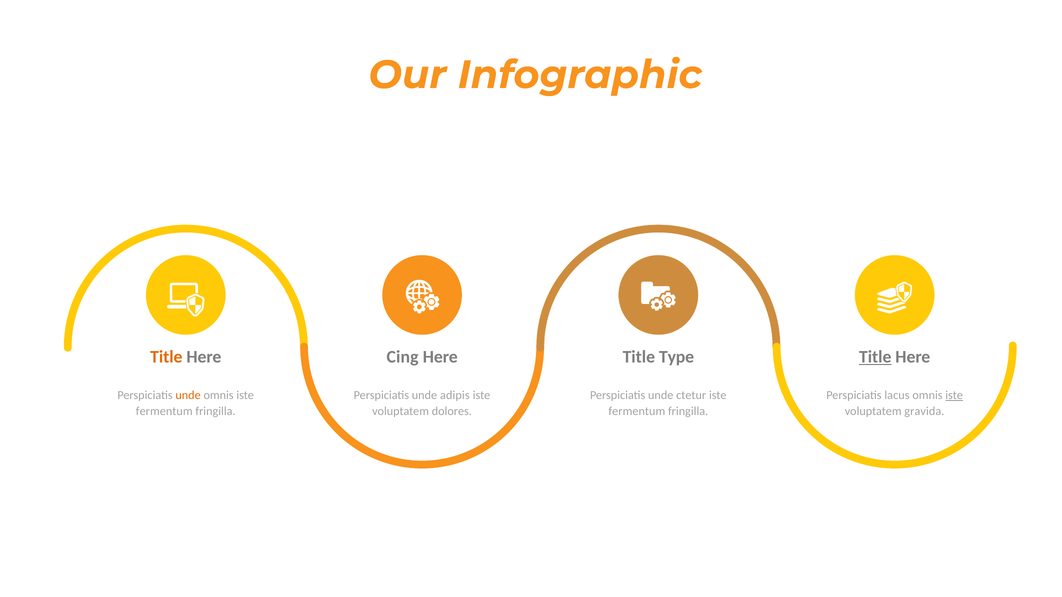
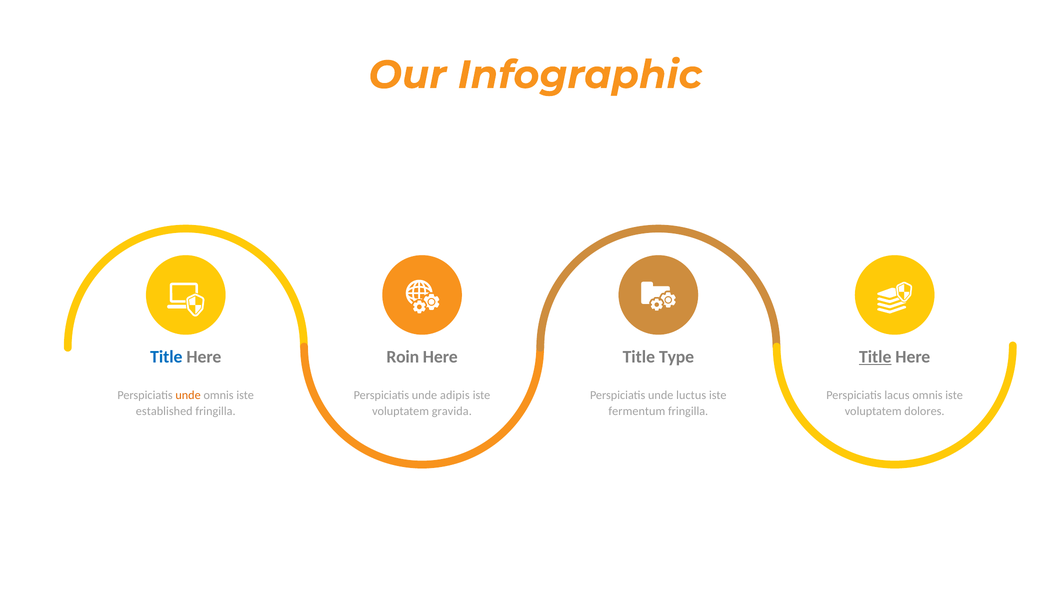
Title colour: orange -> blue (166, 357)
Cing: Cing -> Roin (403, 357)
ctetur: ctetur -> luctus (691, 396)
iste underline: present -> none (954, 396)
fermentum: fermentum -> established (164, 412)
dolores: dolores -> gravida (452, 412)
gravida: gravida -> dolores (924, 412)
